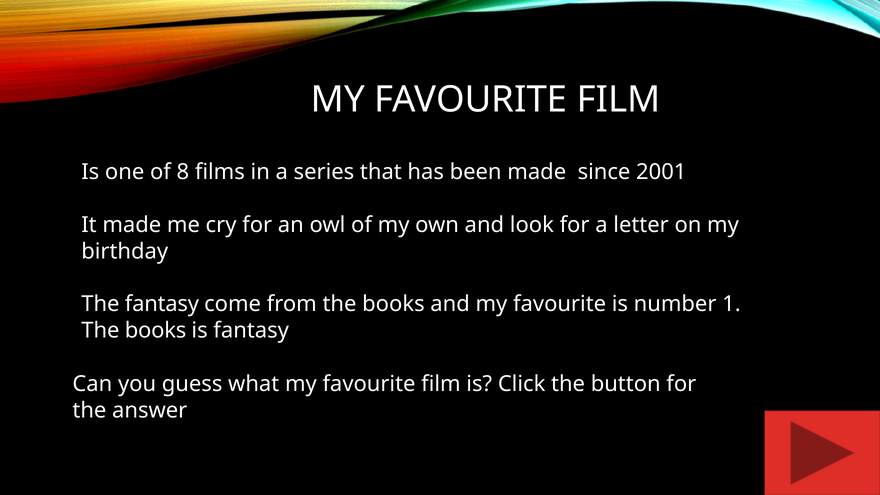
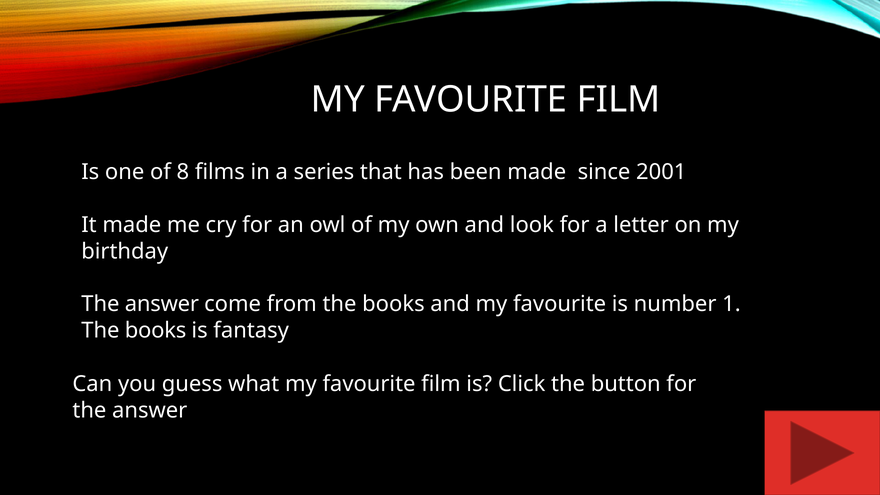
fantasy: fantasy -> answer (162, 304)
